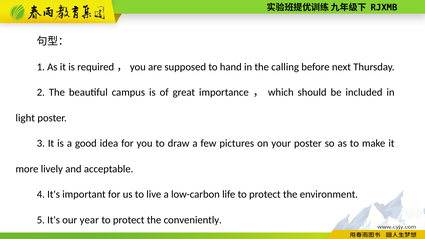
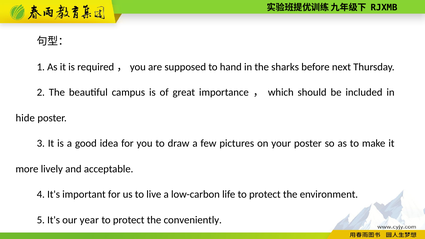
calling: calling -> sharks (285, 67)
light: light -> hide (25, 118)
